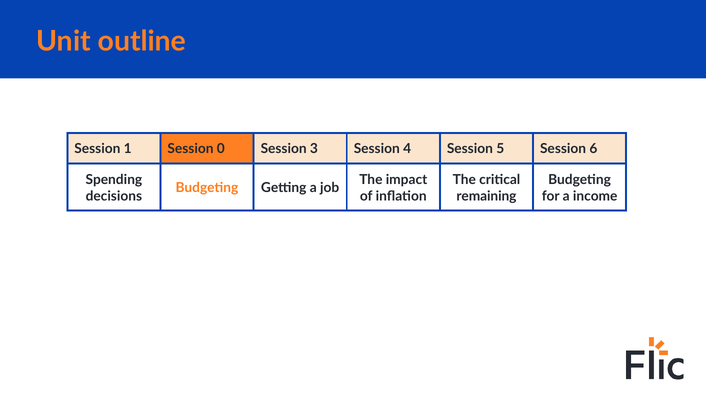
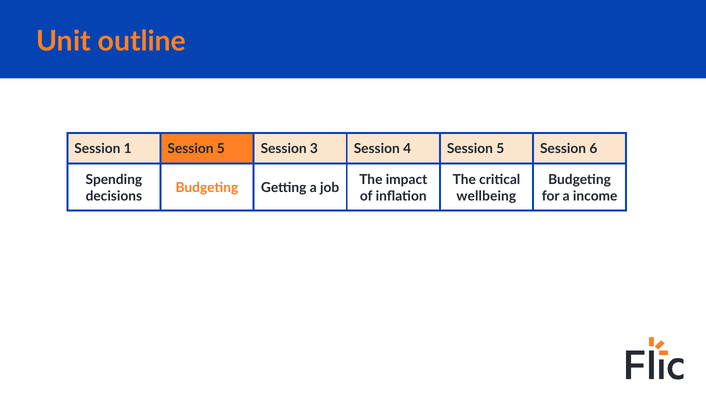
1 Session 0: 0 -> 5 (221, 149)
remaining: remaining -> wellbeing (486, 196)
